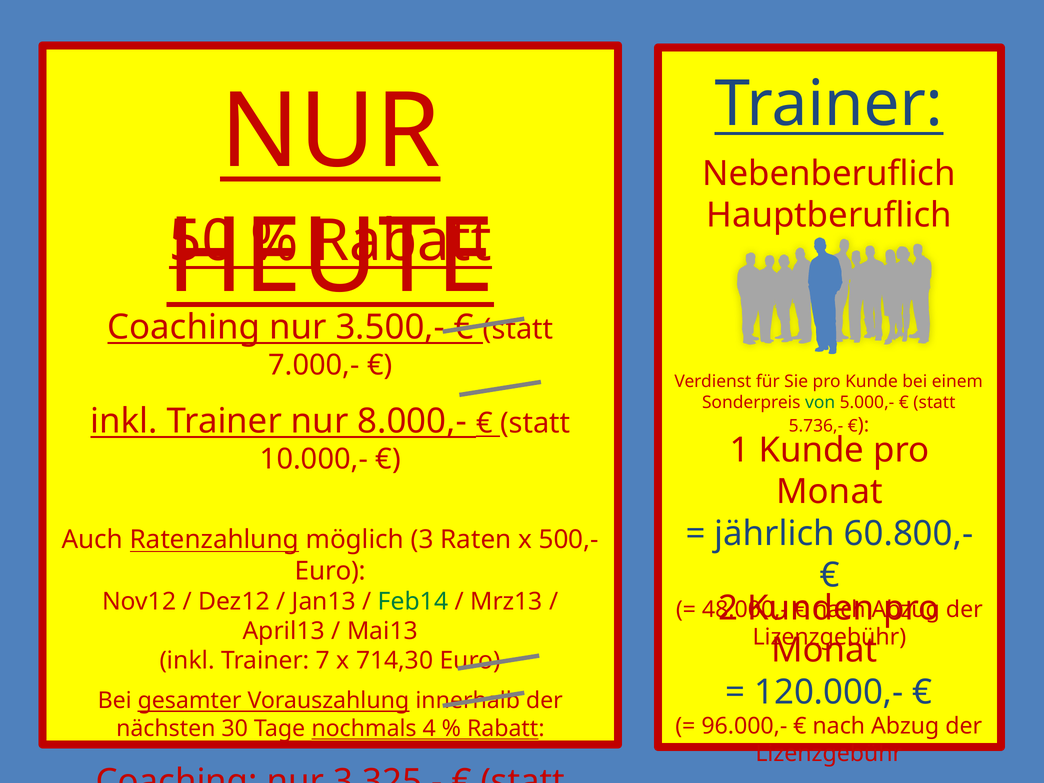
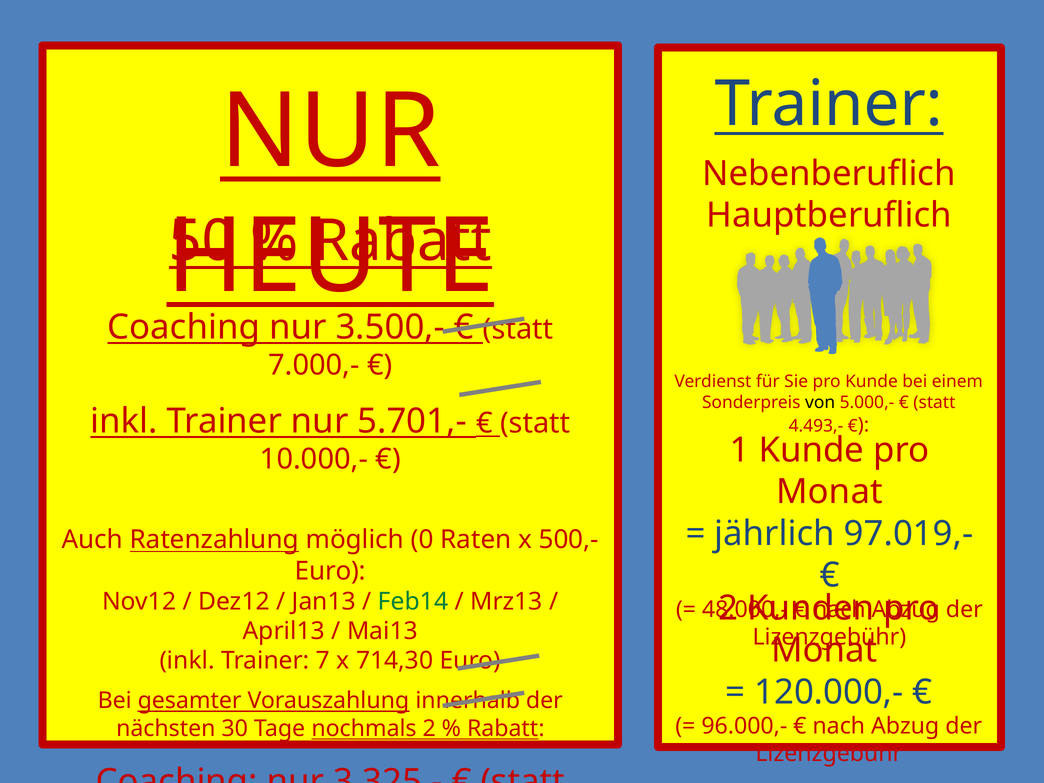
von colour: green -> black (820, 402)
8.000,-: 8.000,- -> 5.701,- (412, 421)
5.736,-: 5.736,- -> 4.493,- (816, 426)
60.800,-: 60.800,- -> 97.019,- (909, 534)
3: 3 -> 0 (422, 540)
nochmals 4: 4 -> 2 (429, 729)
